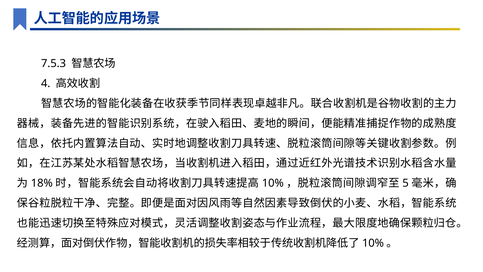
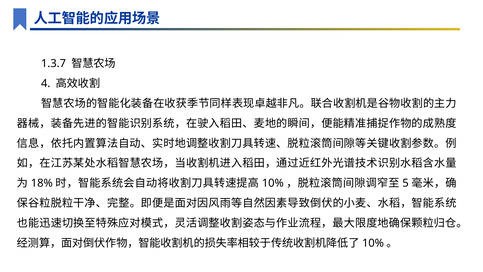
7.5.3: 7.5.3 -> 1.3.7 (54, 64)
